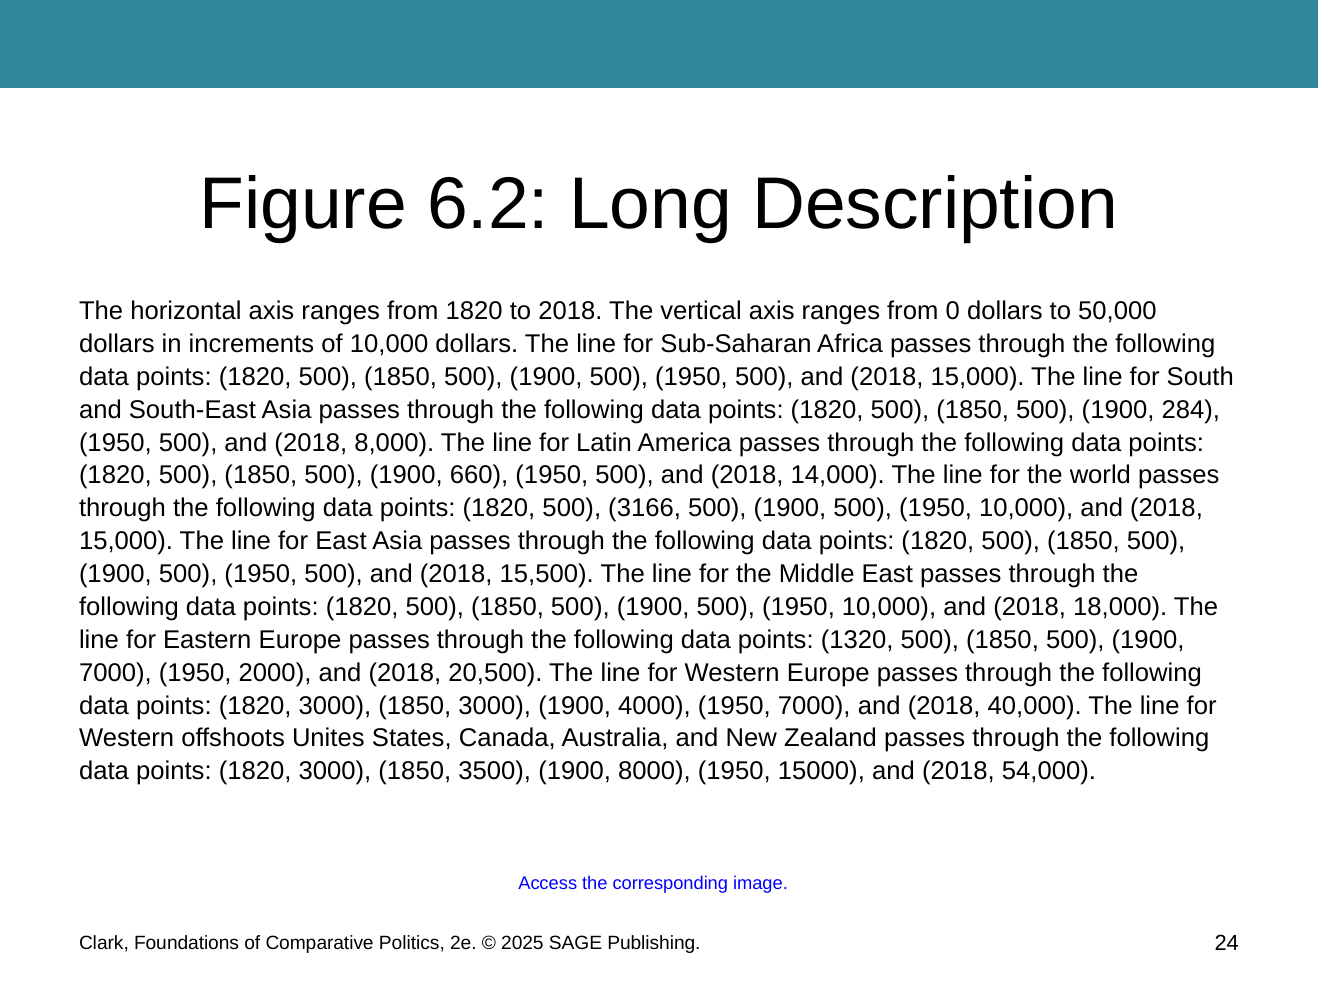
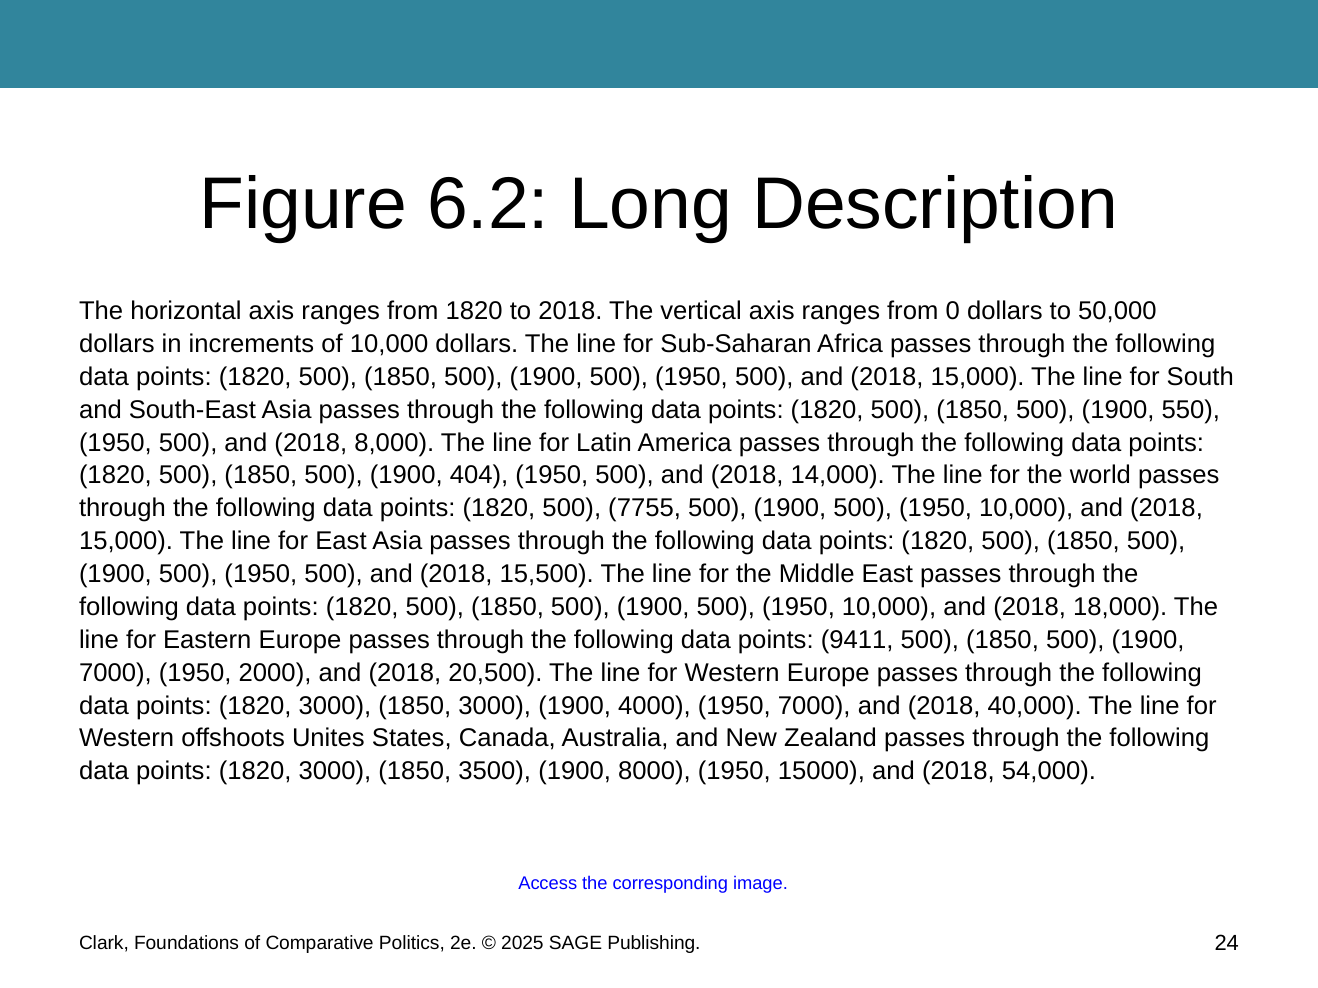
284: 284 -> 550 (1191, 410)
660: 660 -> 404 (479, 476)
3166: 3166 -> 7755 (645, 509)
1320: 1320 -> 9411 (857, 640)
